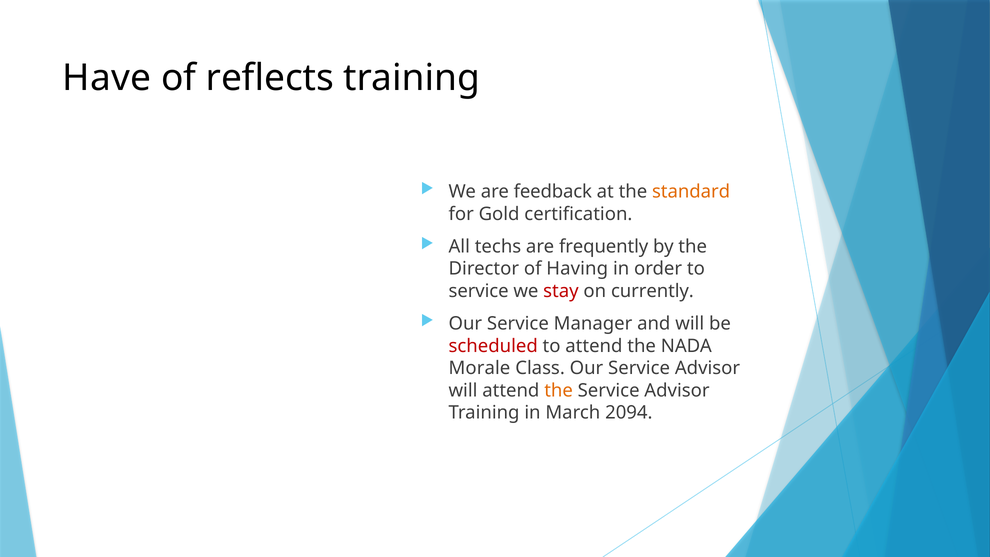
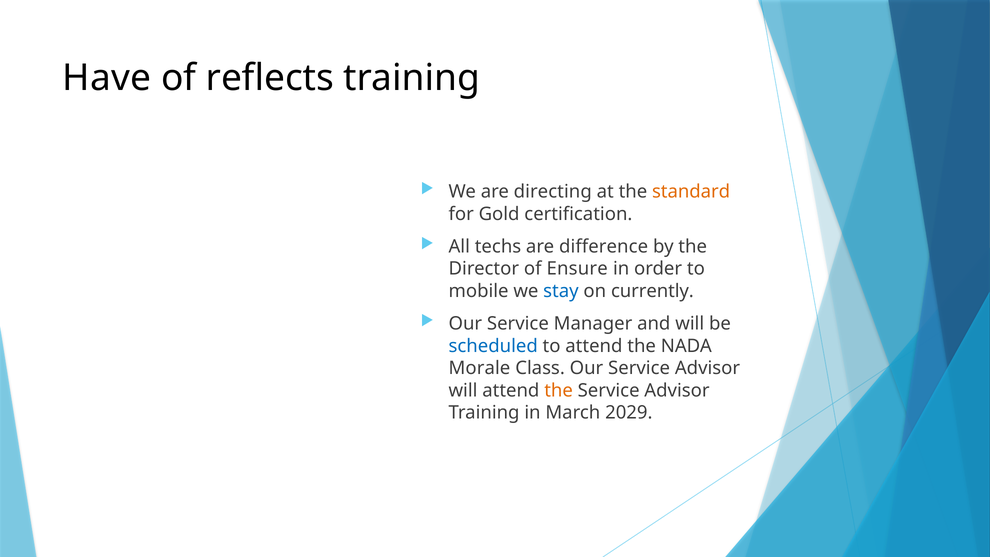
feedback: feedback -> directing (553, 192)
frequently: frequently -> difference (604, 246)
Having: Having -> Ensure (577, 269)
service: service -> mobile (479, 291)
stay colour: red -> blue (561, 291)
scheduled colour: red -> blue (493, 346)
2094: 2094 -> 2029 (629, 413)
